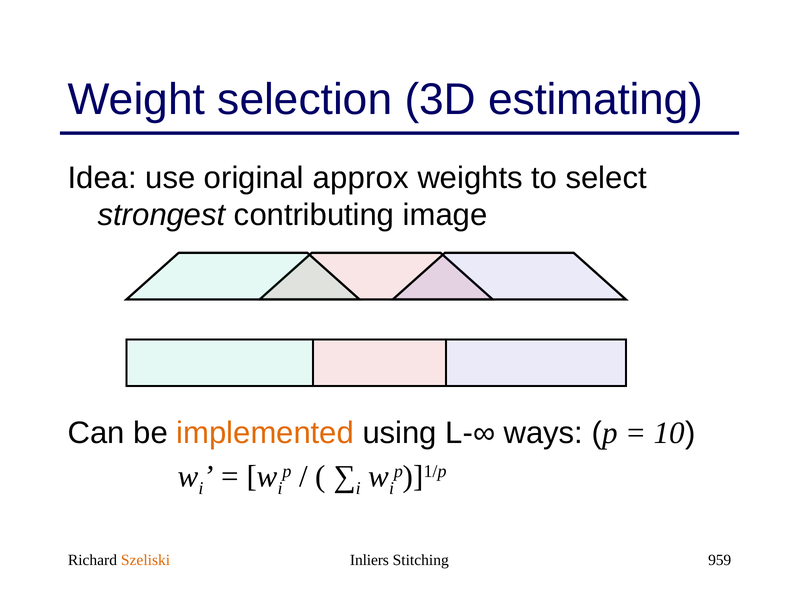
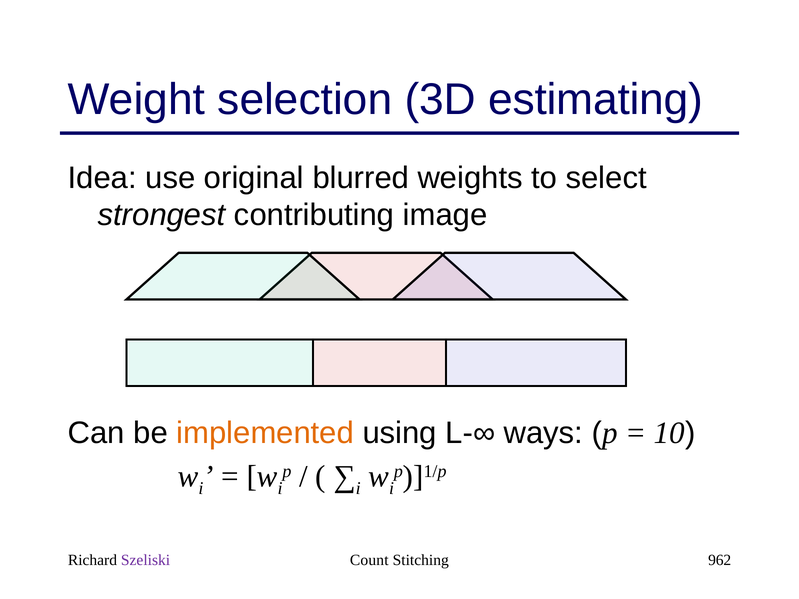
approx: approx -> blurred (361, 178)
Szeliski colour: orange -> purple (146, 560)
Inliers: Inliers -> Count (369, 560)
959: 959 -> 962 (720, 560)
